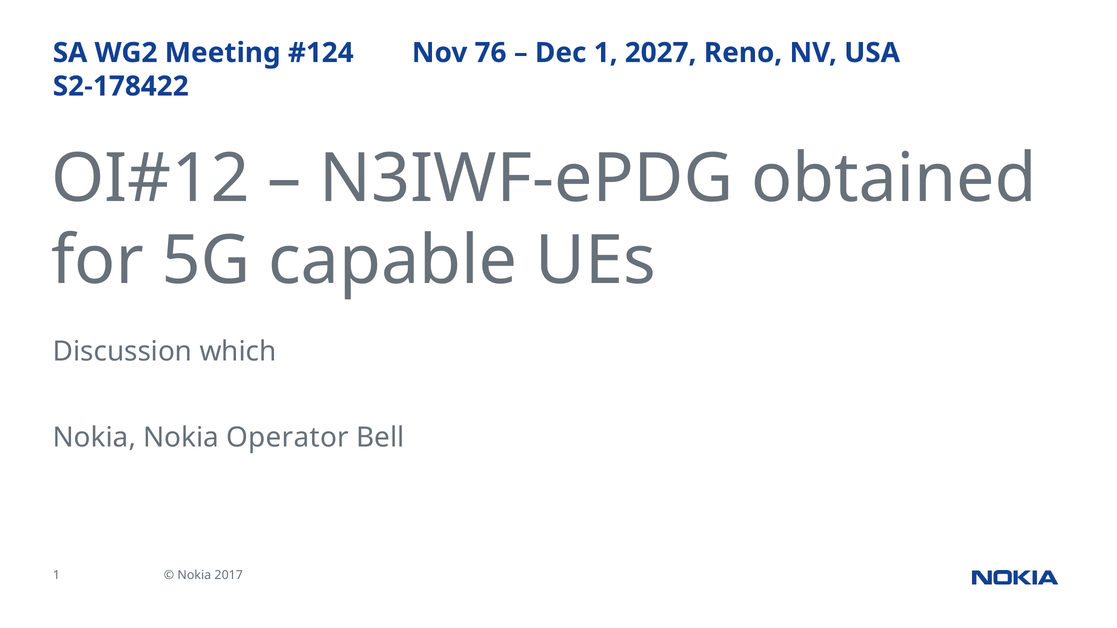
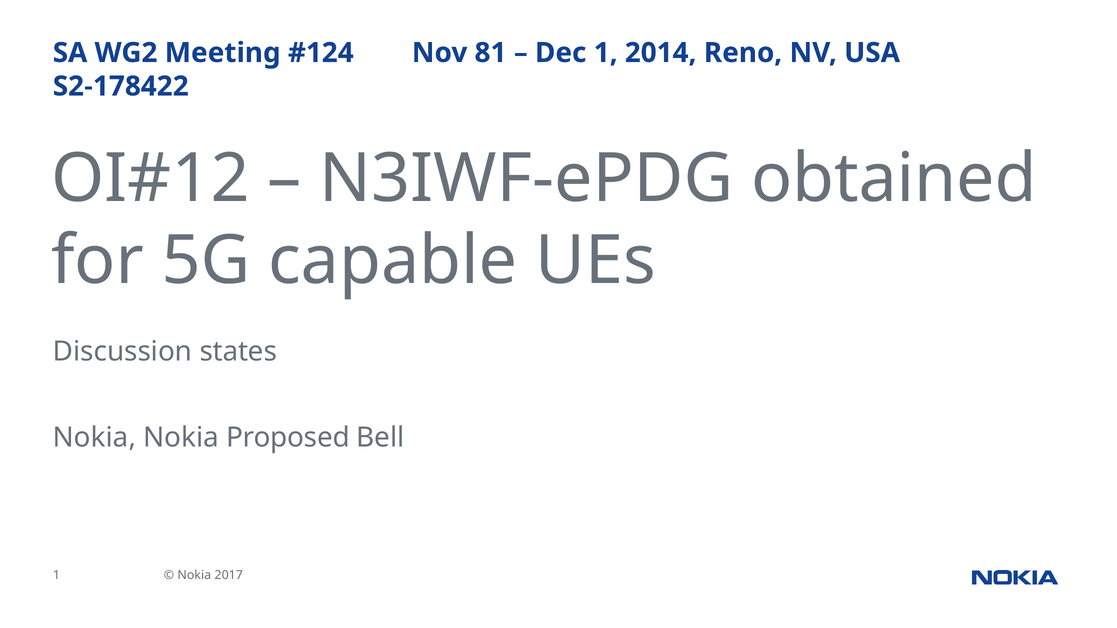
76: 76 -> 81 (490, 53)
2027: 2027 -> 2014 (661, 53)
which: which -> states (238, 352)
Operator: Operator -> Proposed (288, 438)
